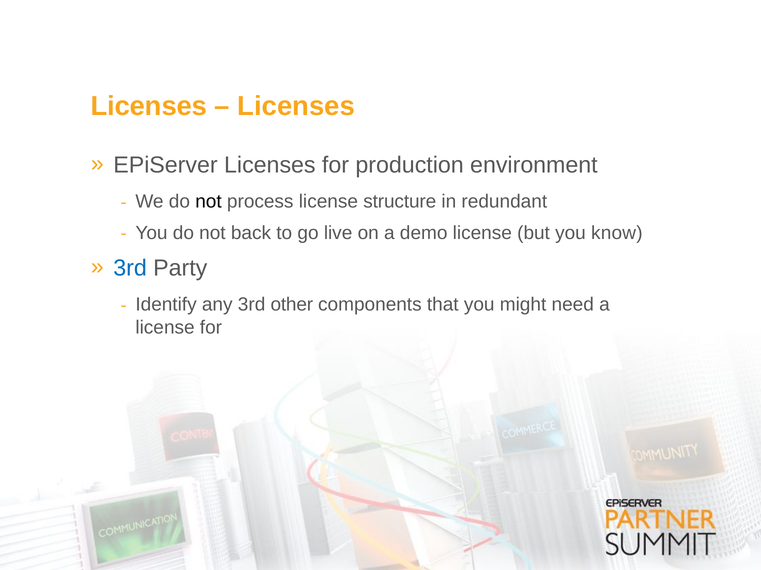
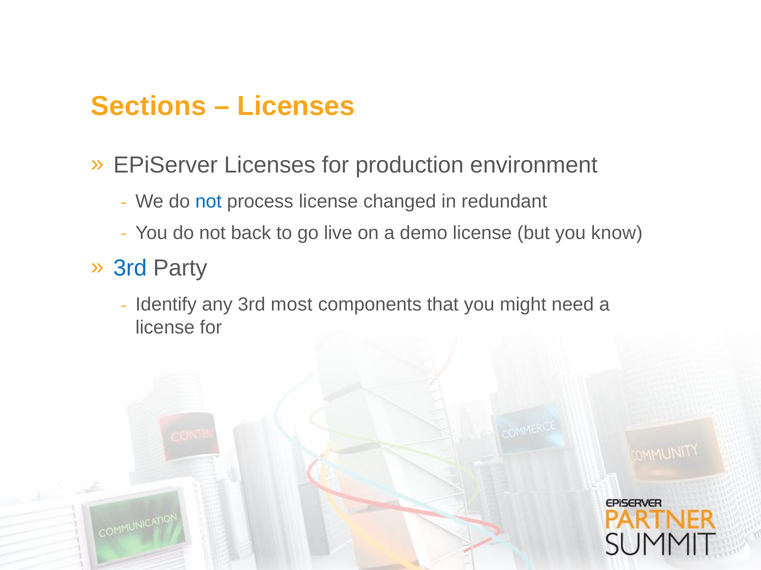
Licenses: Licenses -> Sections (149, 107)
not colour: black -> blue (209, 202)
structure: structure -> changed (400, 202)
other: other -> most (292, 305)
